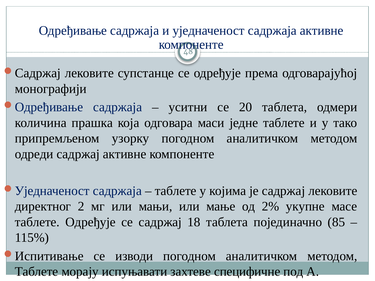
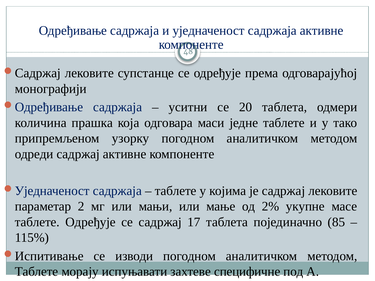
директног: директног -> параметар (43, 207)
18: 18 -> 17 (194, 222)
